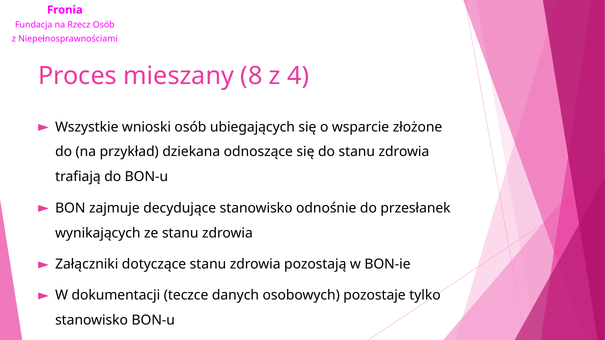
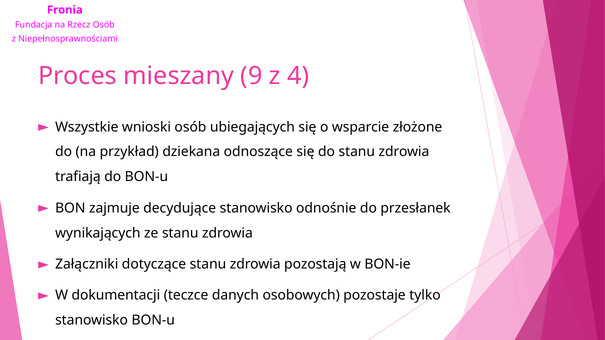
8: 8 -> 9 (251, 76)
